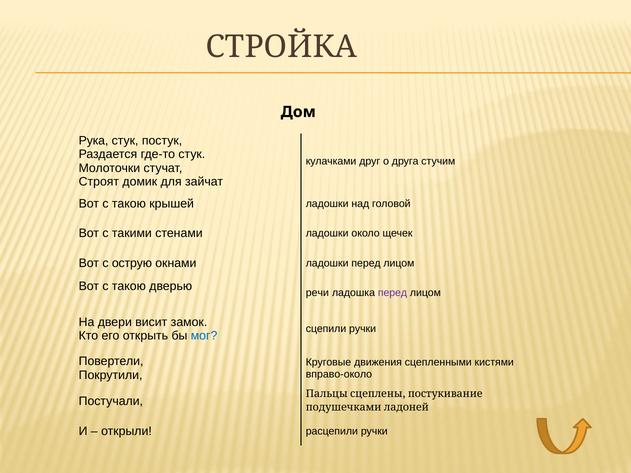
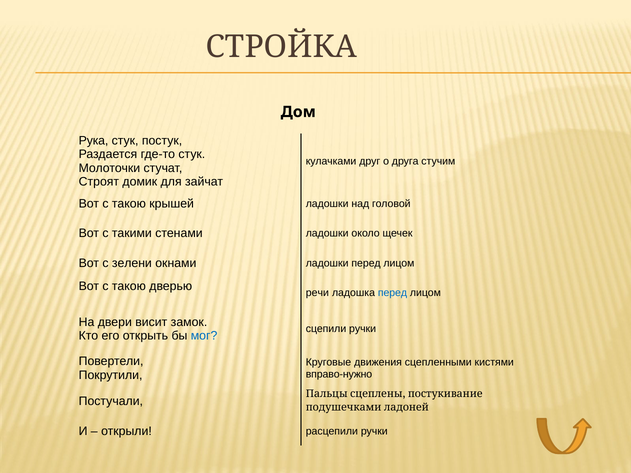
острую: острую -> зелени (132, 263)
перед colour: purple -> blue (392, 293)
вправо-около: вправо-около -> вправо-нужно (339, 374)
